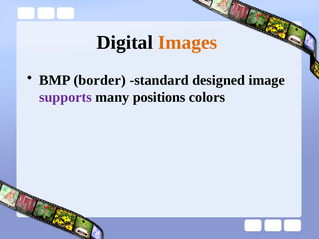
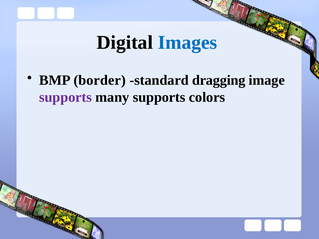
Images colour: orange -> blue (188, 43)
designed: designed -> dragging (219, 80)
many positions: positions -> supports (159, 97)
